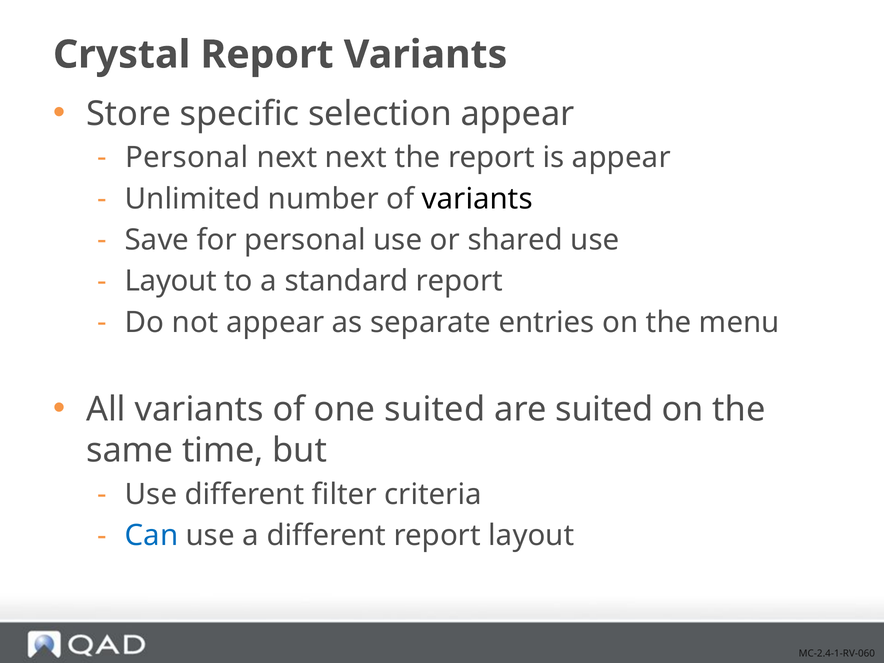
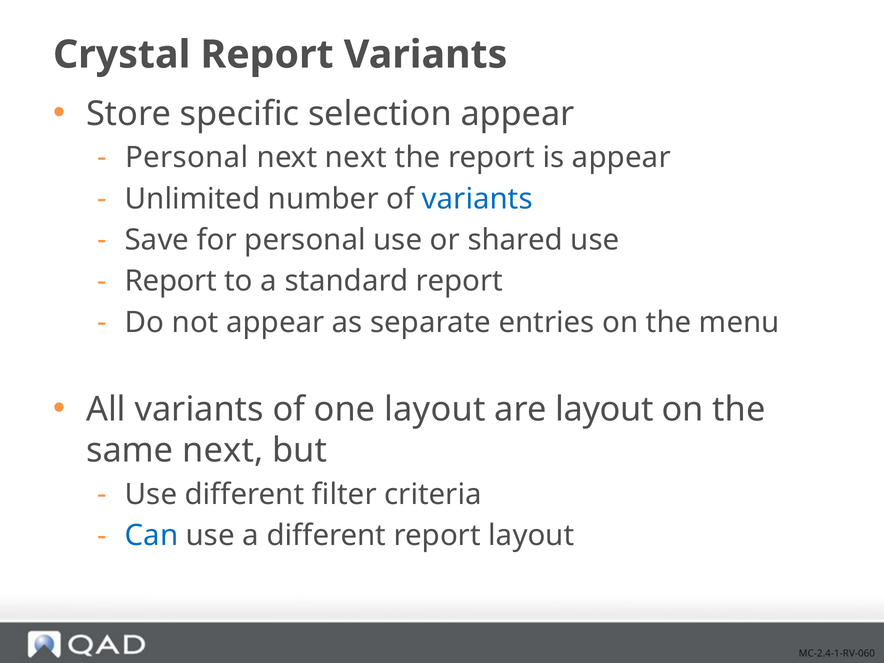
variants colour: black -> blue (477, 199)
Layout: Layout -> Report (171, 281)
one suited: suited -> layout (435, 409)
are suited: suited -> layout (604, 409)
same time: time -> next (223, 451)
